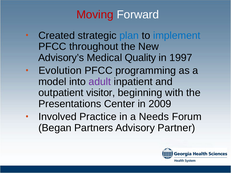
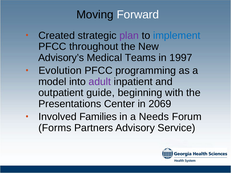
Moving colour: red -> black (95, 15)
plan colour: blue -> purple (129, 36)
Quality: Quality -> Teams (140, 58)
visitor: visitor -> guide (101, 93)
2009: 2009 -> 2069 (160, 104)
Practice: Practice -> Families (98, 117)
Began: Began -> Forms (55, 128)
Partner: Partner -> Service (176, 128)
